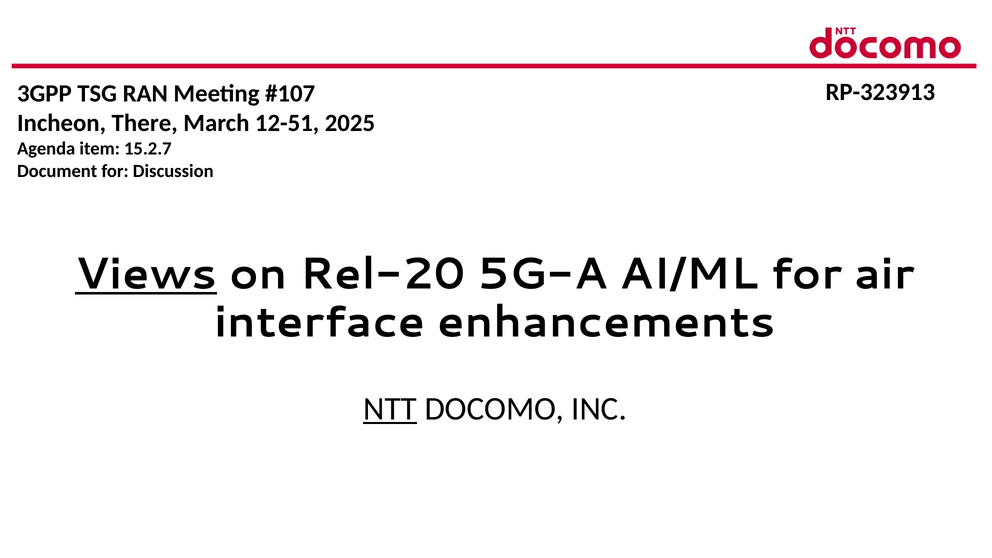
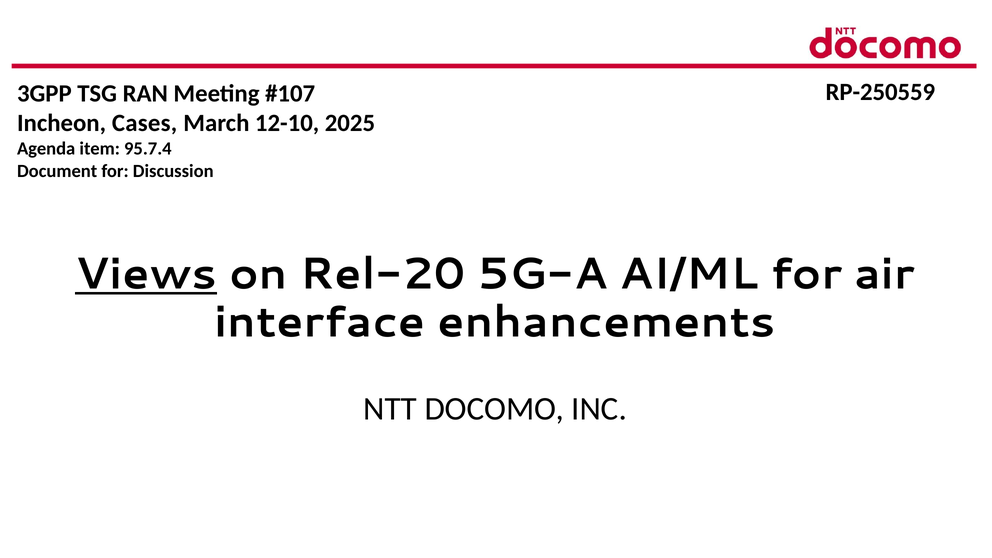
RP-323913: RP-323913 -> RP-250559 (880, 92)
There: There -> Cases (145, 123)
12-51: 12-51 -> 12-10 (287, 123)
15.2.7: 15.2.7 -> 95.7.4 (148, 149)
NTT underline: present -> none (390, 409)
